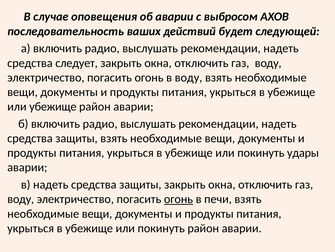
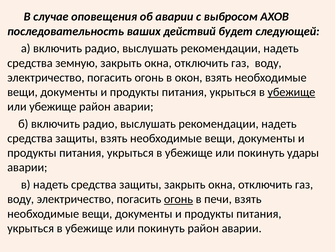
следует: следует -> земную (77, 63)
в воду: воду -> окон (189, 77)
убежище underline: none -> present (291, 92)
